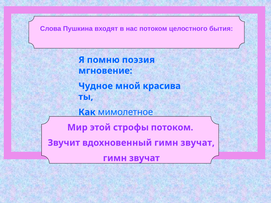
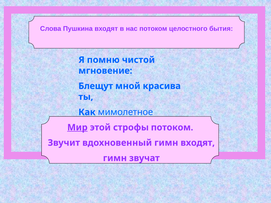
помню поэзия: поэзия -> чистой (138, 60)
Чудное: Чудное -> Блещут (96, 86)
Мир underline: none -> present (77, 128)
звучат: звучат -> входят (198, 143)
